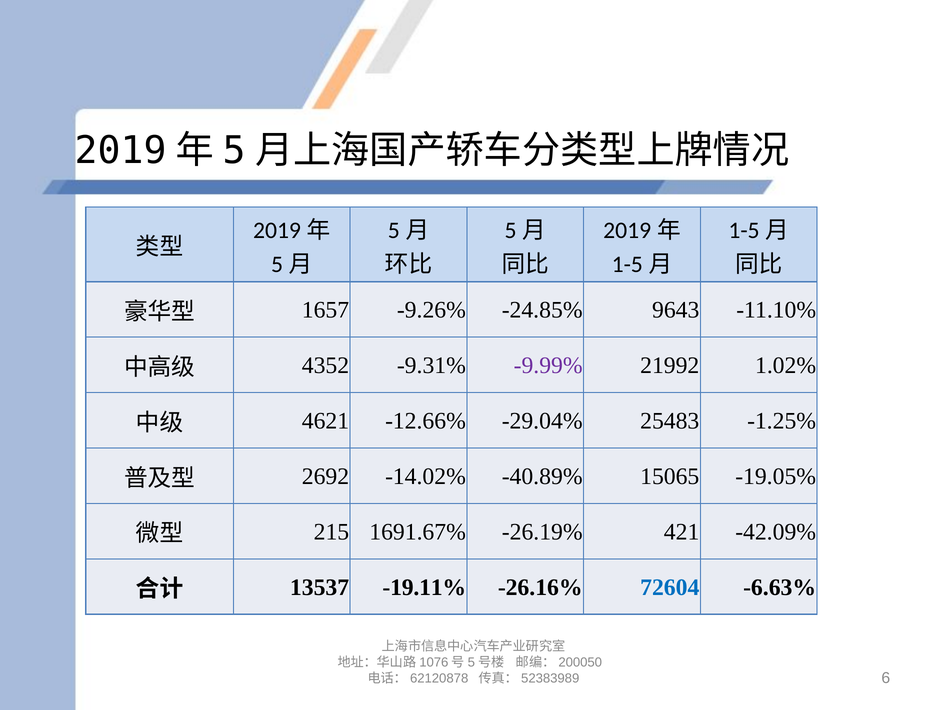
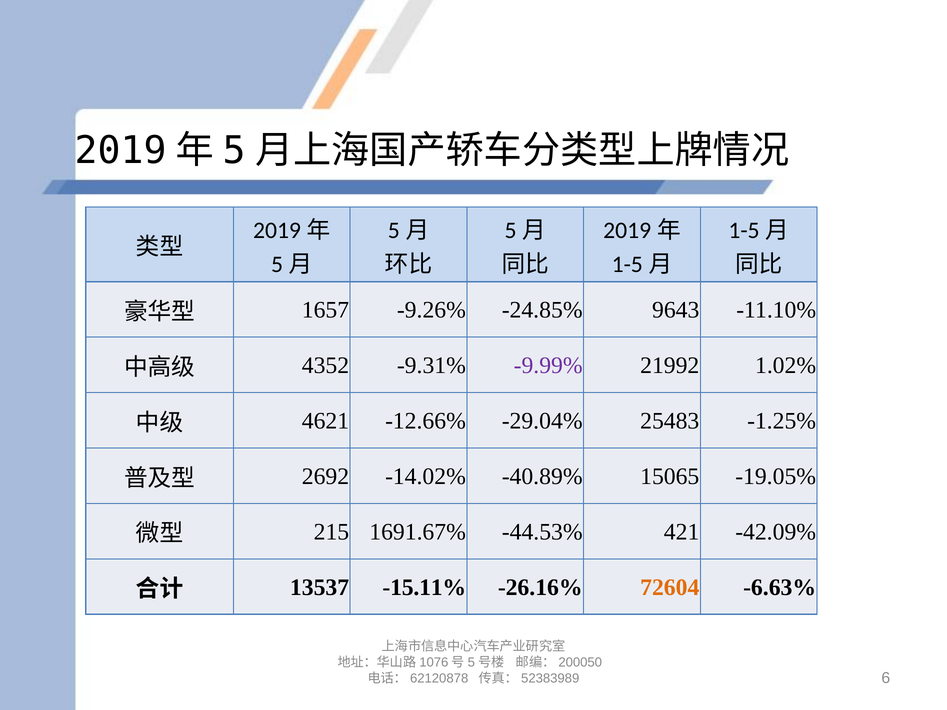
-26.19%: -26.19% -> -44.53% (542, 532)
-19.11%: -19.11% -> -15.11% (424, 587)
72604 colour: blue -> orange (670, 587)
